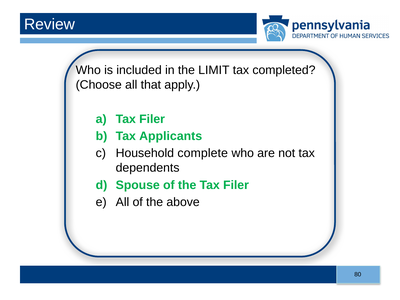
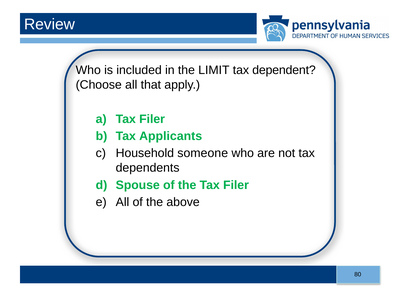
completed: completed -> dependent (284, 70)
complete: complete -> someone (203, 153)
